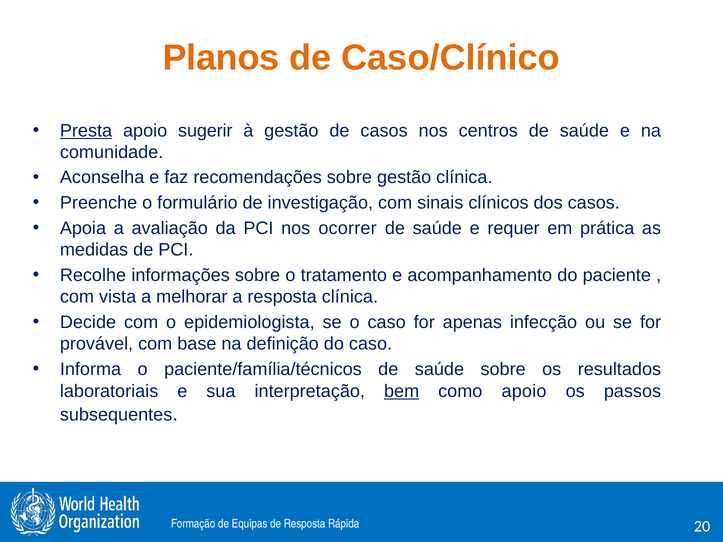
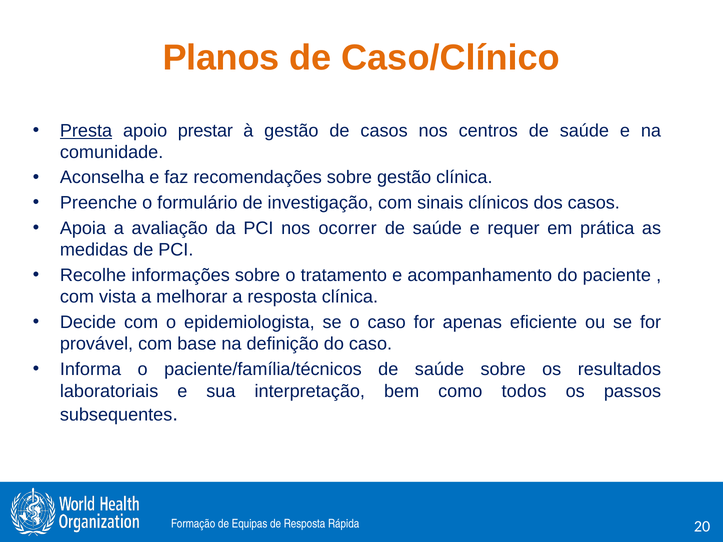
sugerir: sugerir -> prestar (205, 131)
infecção: infecção -> eficiente (544, 322)
bem underline: present -> none (402, 391)
como apoio: apoio -> todos (524, 391)
